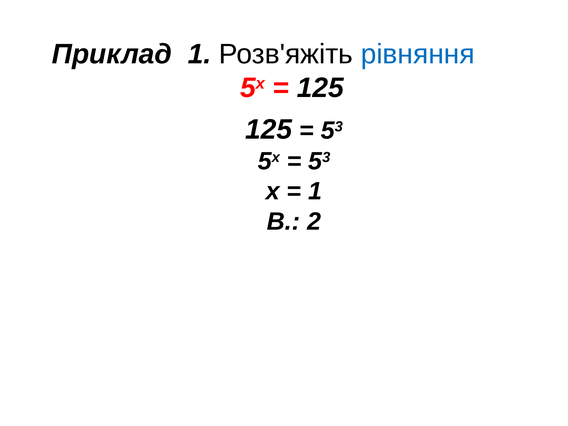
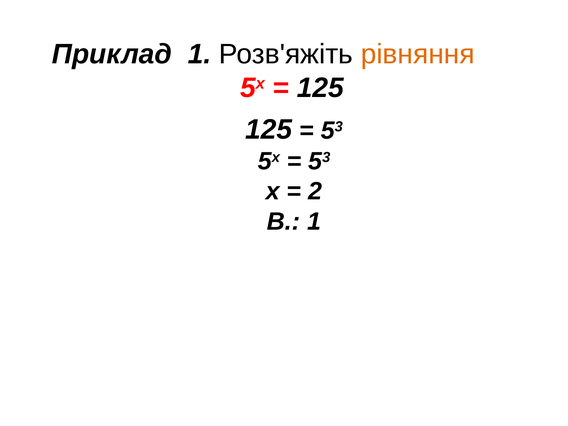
рівняння colour: blue -> orange (418, 54)
1: 1 -> 2 (315, 191)
В 2: 2 -> 1 (314, 221)
